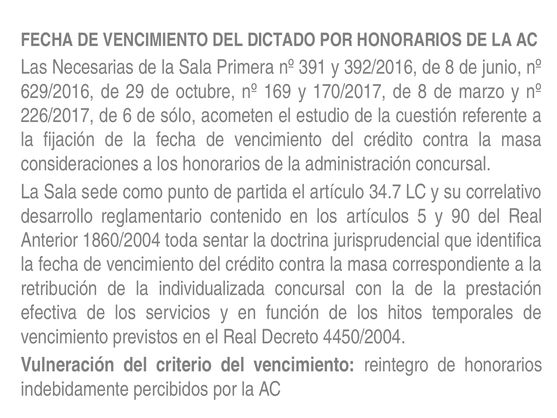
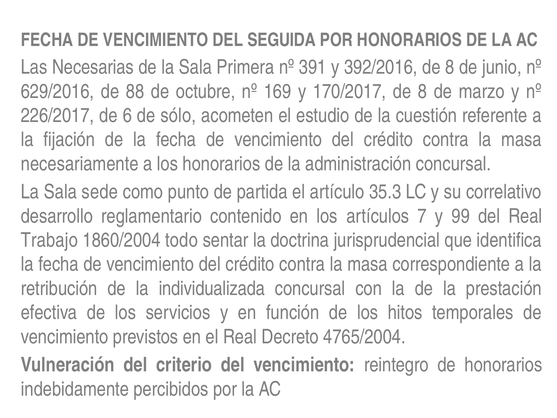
DICTADO: DICTADO -> SEGUIDA (282, 40)
29: 29 -> 88 (135, 91)
consideraciones: consideraciones -> necesariamente (80, 164)
34.7: 34.7 -> 35.3 (385, 192)
5: 5 -> 7 (422, 216)
90: 90 -> 99 (461, 216)
Anterior: Anterior -> Trabajo (49, 240)
toda: toda -> todo (182, 240)
4450/2004: 4450/2004 -> 4765/2004 (364, 337)
